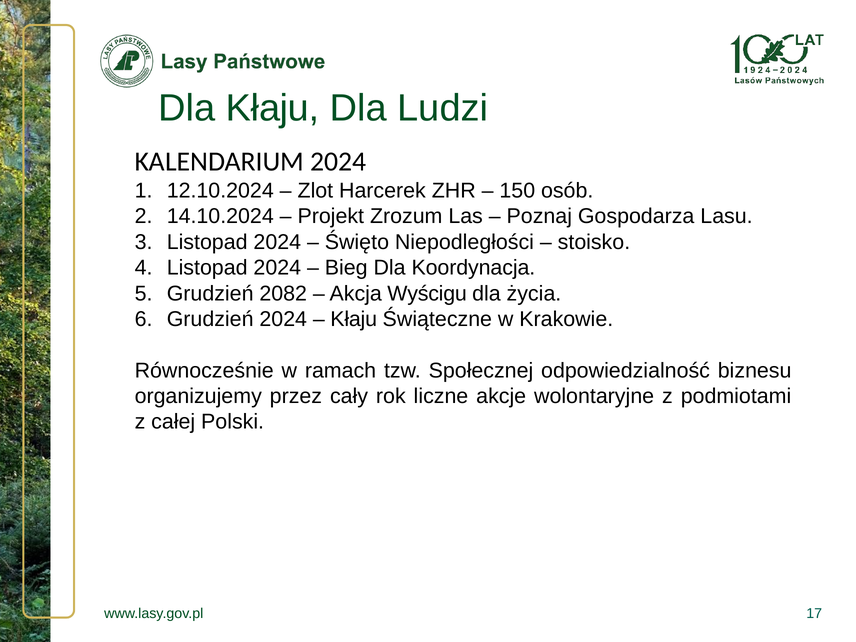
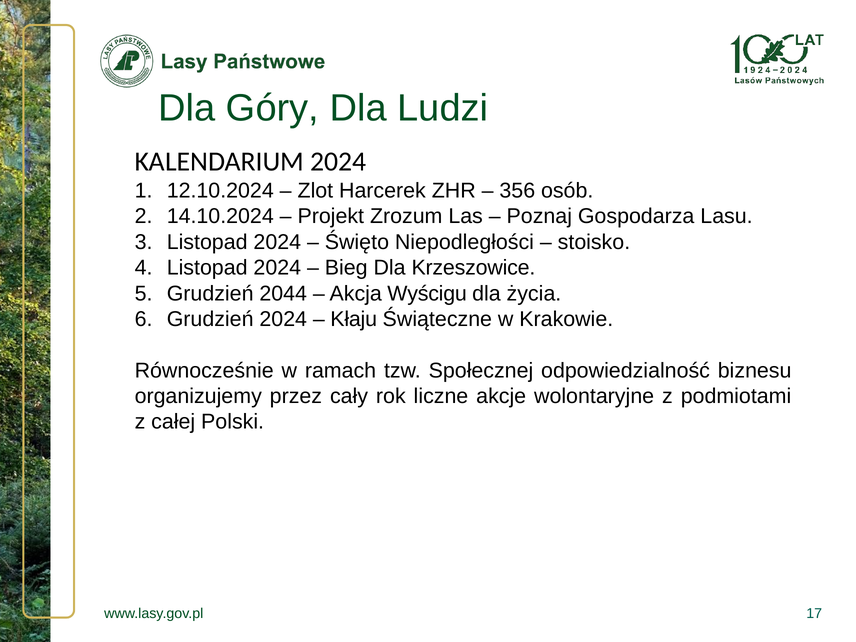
Dla Kłaju: Kłaju -> Góry (272, 108)
150: 150 -> 356 (517, 191)
Koordynacja: Koordynacja -> Krzeszowice (473, 268)
2082: 2082 -> 2044 (283, 293)
